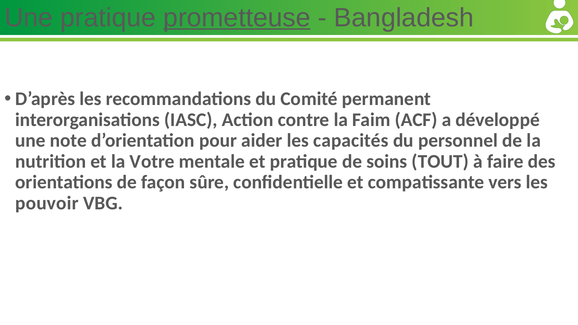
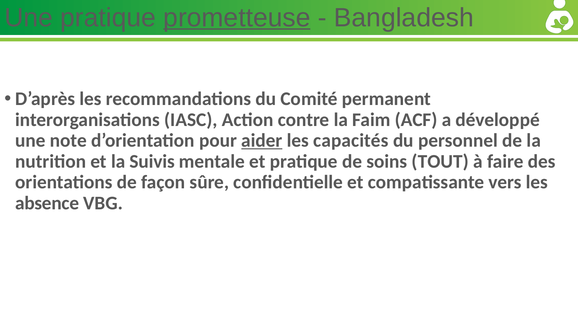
aider underline: none -> present (262, 141)
Votre: Votre -> Suivis (152, 161)
pouvoir: pouvoir -> absence (47, 203)
